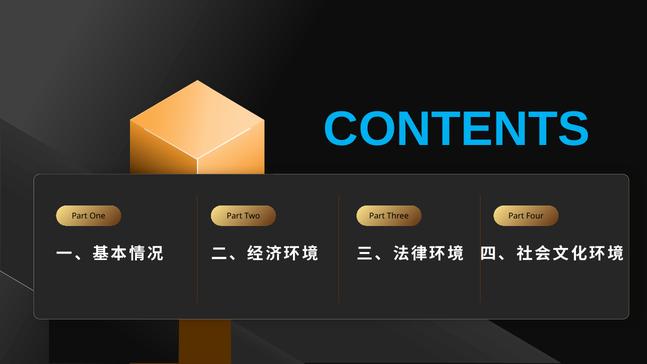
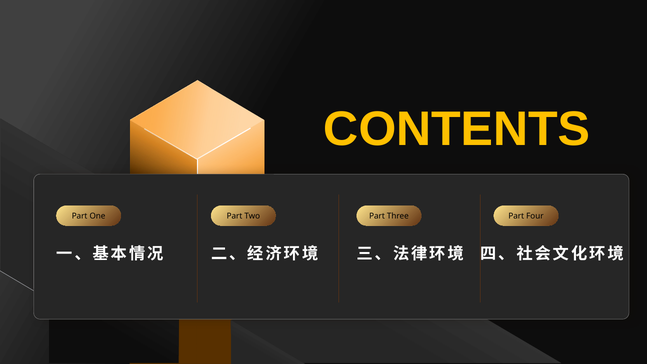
CONTENTS colour: light blue -> yellow (457, 129)
